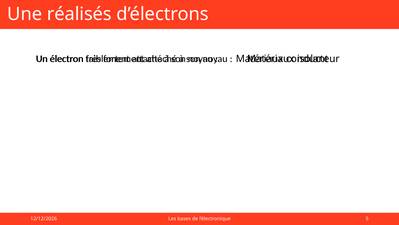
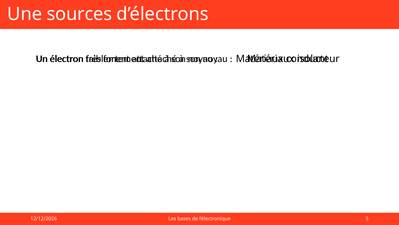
réalisés: réalisés -> sources (79, 14)
